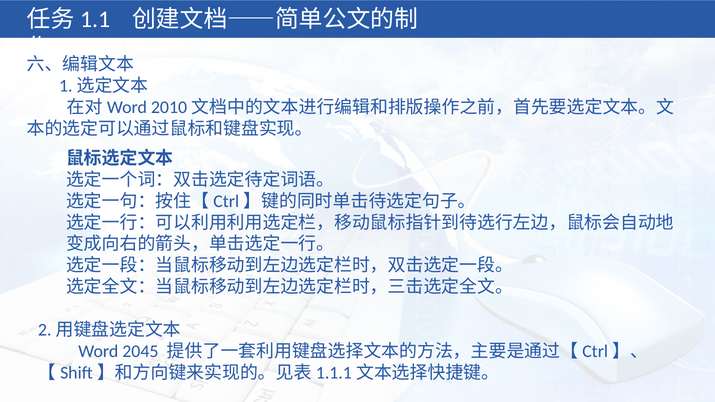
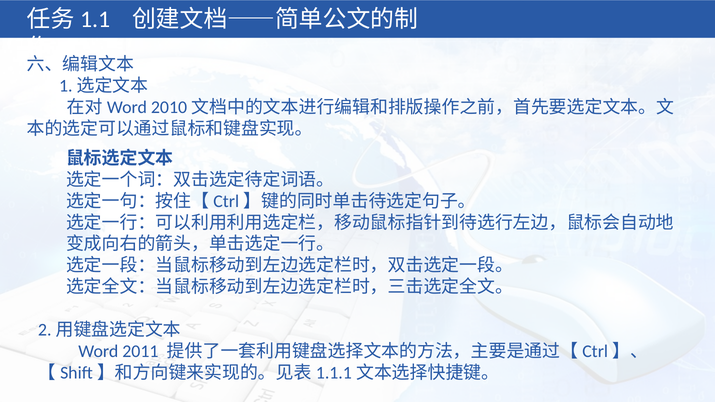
2045: 2045 -> 2011 (140, 352)
